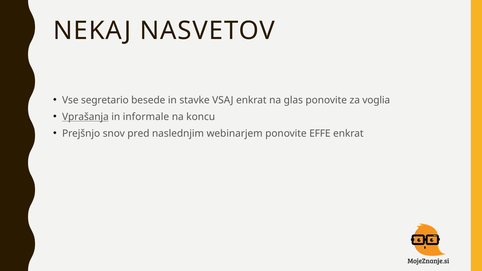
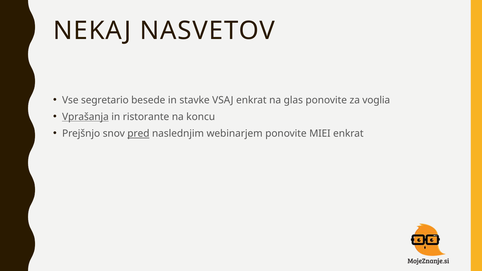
informale: informale -> ristorante (146, 117)
pred underline: none -> present (138, 134)
EFFE: EFFE -> MIEI (320, 134)
